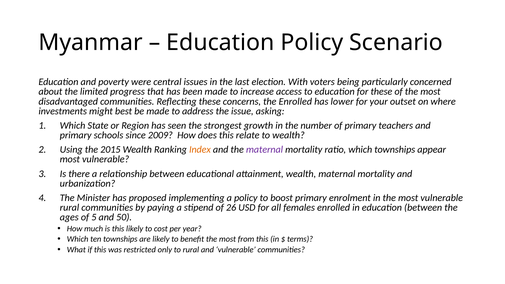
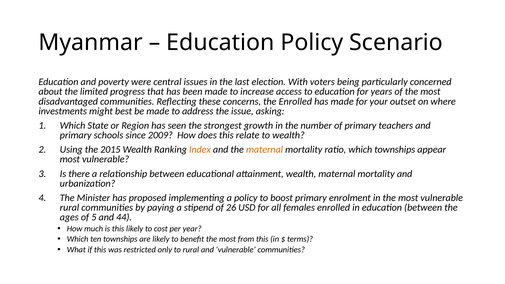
for these: these -> years (381, 92)
has lower: lower -> made (342, 101)
maternal colour: purple -> orange (265, 150)
50: 50 -> 44 (124, 217)
